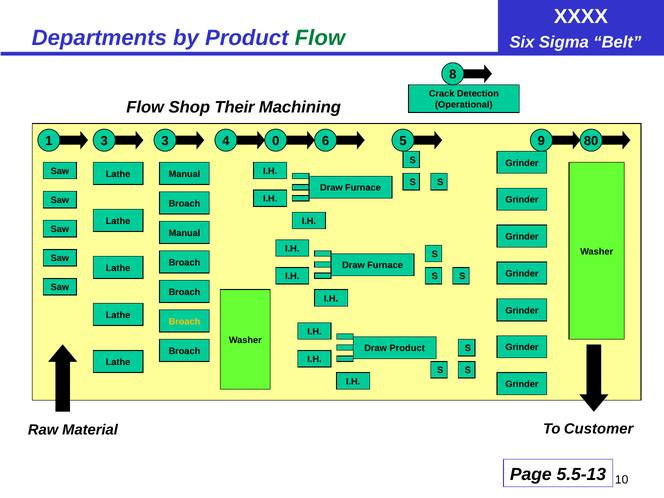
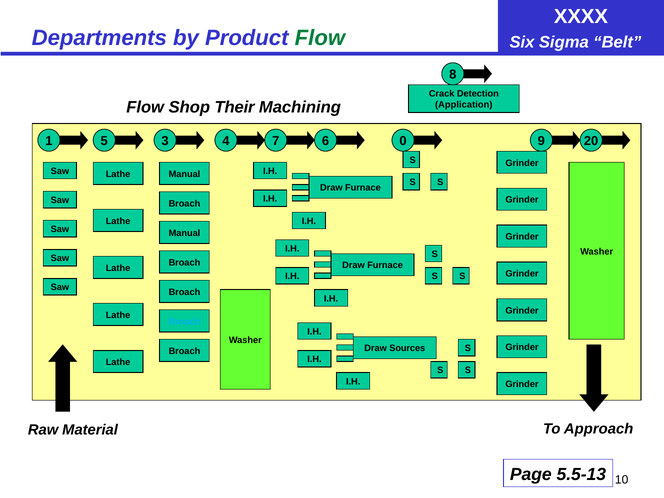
Operational: Operational -> Application (464, 105)
1 3: 3 -> 5 (104, 141)
0: 0 -> 7 (276, 141)
5: 5 -> 0 (403, 141)
80: 80 -> 20 (591, 141)
Broach colour: yellow -> light blue (184, 322)
Draw Product: Product -> Sources (407, 348)
Customer: Customer -> Approach (599, 429)
